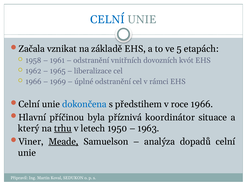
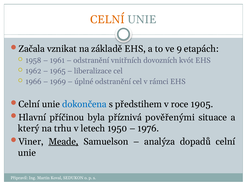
CELNÍ colour: blue -> orange (108, 19)
5: 5 -> 9 (179, 49)
roce 1966: 1966 -> 1905 (202, 104)
koordinátor: koordinátor -> pověřenými (170, 117)
trhu underline: present -> none (63, 128)
1963: 1963 -> 1976 (148, 128)
